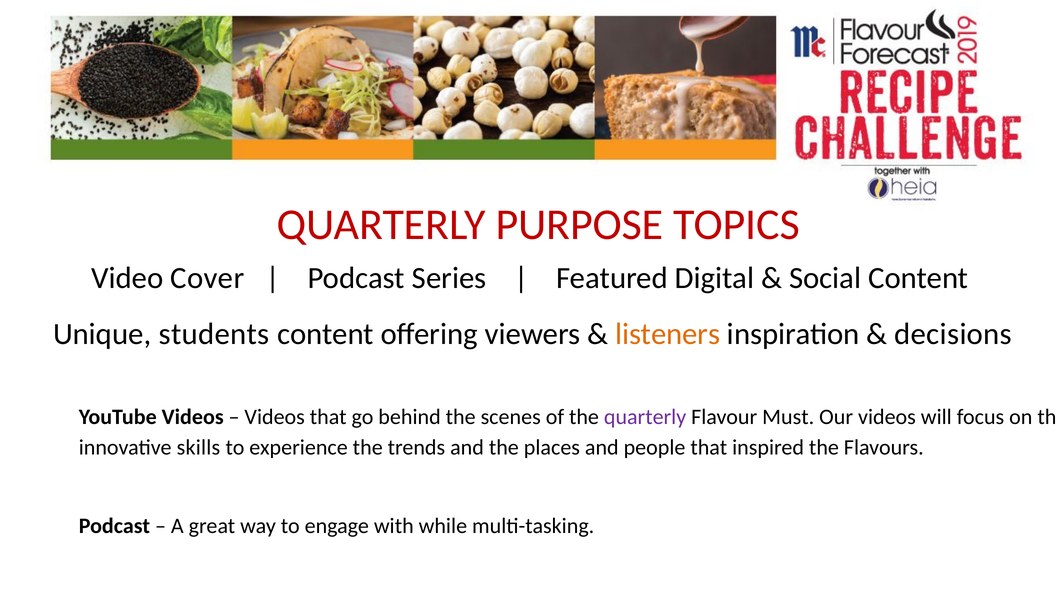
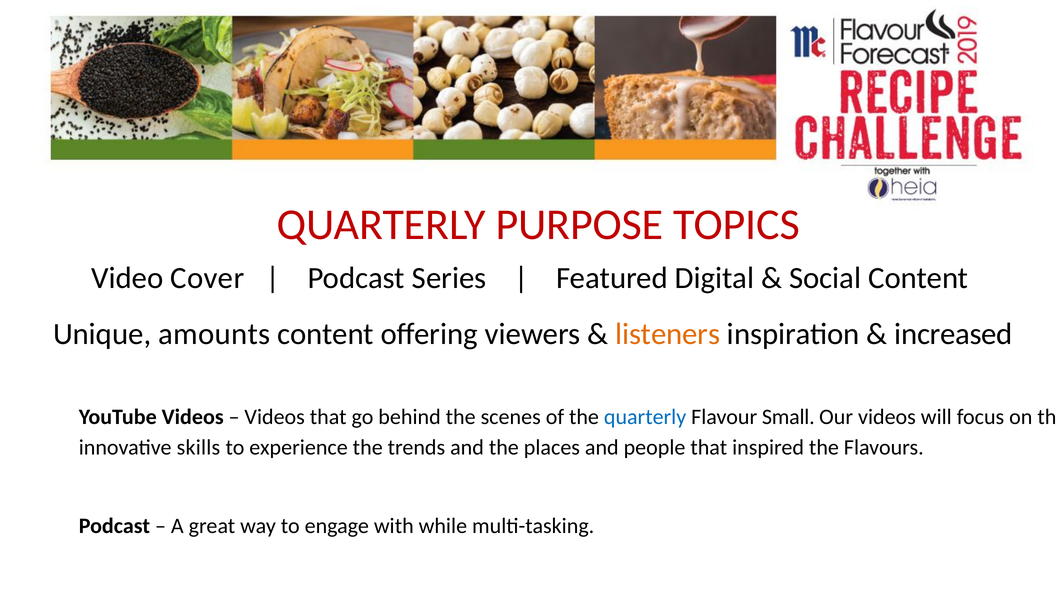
students: students -> amounts (214, 334)
decisions: decisions -> increased (953, 334)
quarterly colour: purple -> blue (645, 417)
Must: Must -> Small (788, 417)
